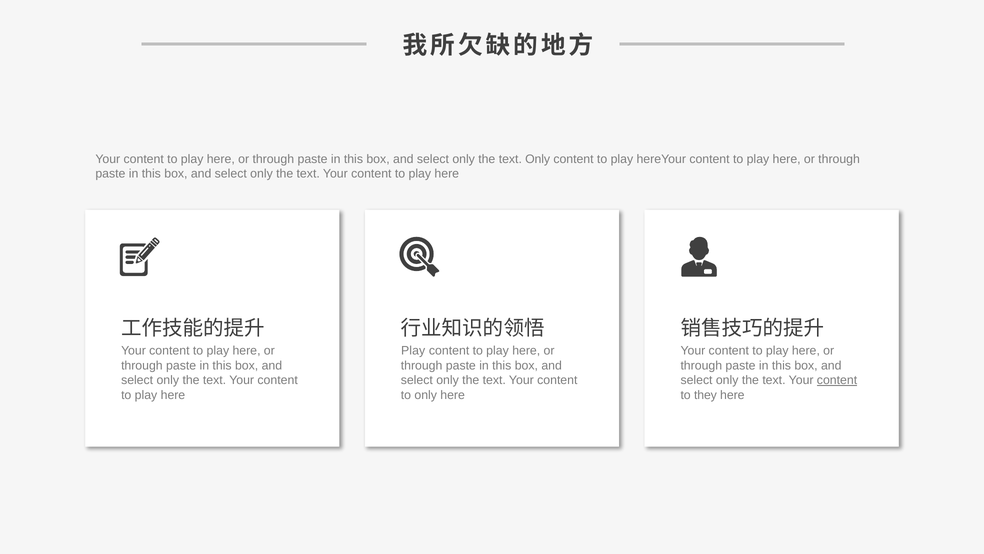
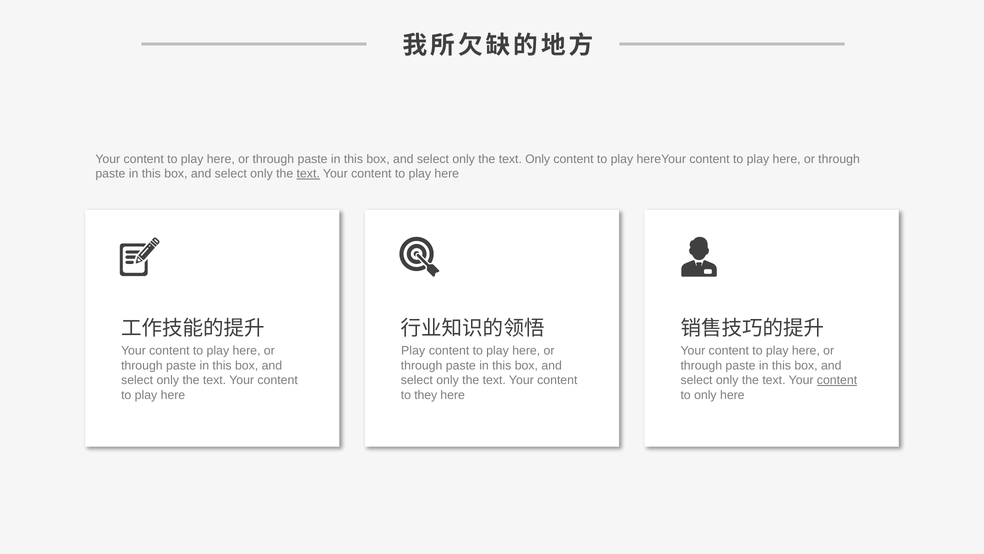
text underline: none -> present (308, 174)
to only: only -> they (426, 395)
to they: they -> only (705, 395)
